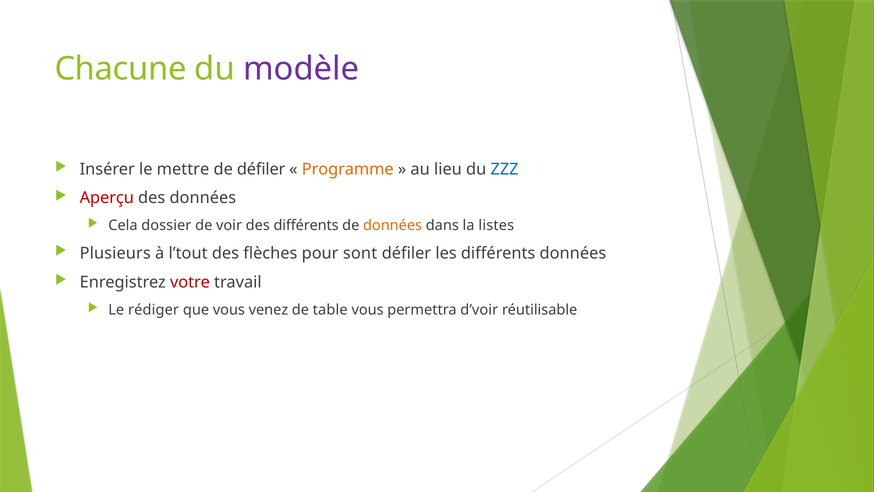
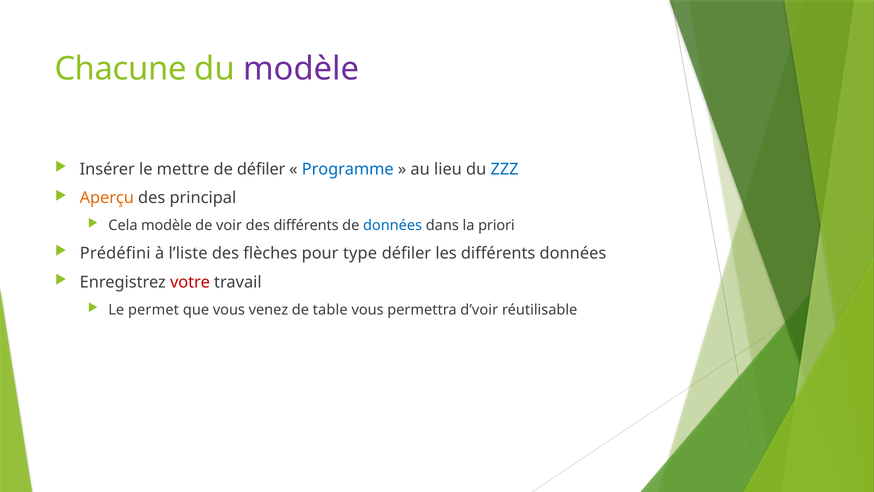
Programme colour: orange -> blue (348, 169)
Aperçu colour: red -> orange (107, 198)
des données: données -> principal (203, 198)
Cela dossier: dossier -> modèle (166, 225)
données colour: orange -> blue (393, 225)
listes: listes -> priori (496, 225)
Plusieurs: Plusieurs -> Prédéfini (115, 253)
l’tout: l’tout -> l’liste (188, 253)
sont: sont -> type (360, 253)
rédiger: rédiger -> permet (154, 310)
